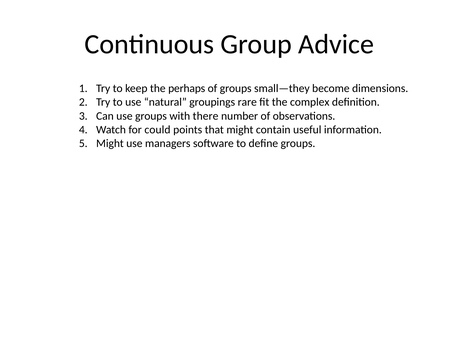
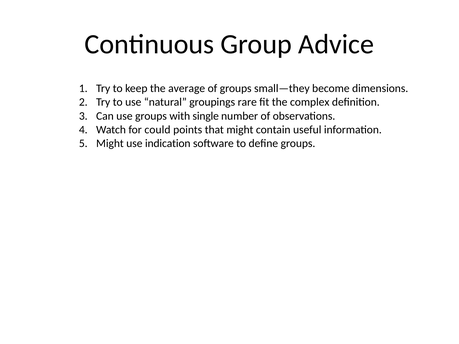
perhaps: perhaps -> average (187, 89)
there: there -> single (206, 116)
managers: managers -> indication (168, 144)
